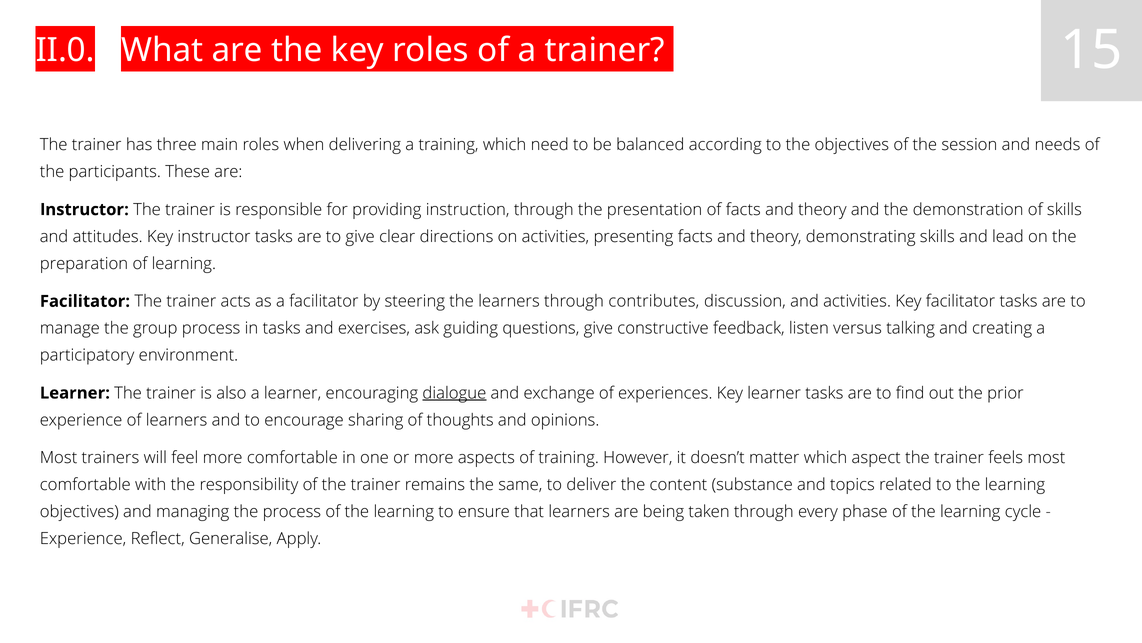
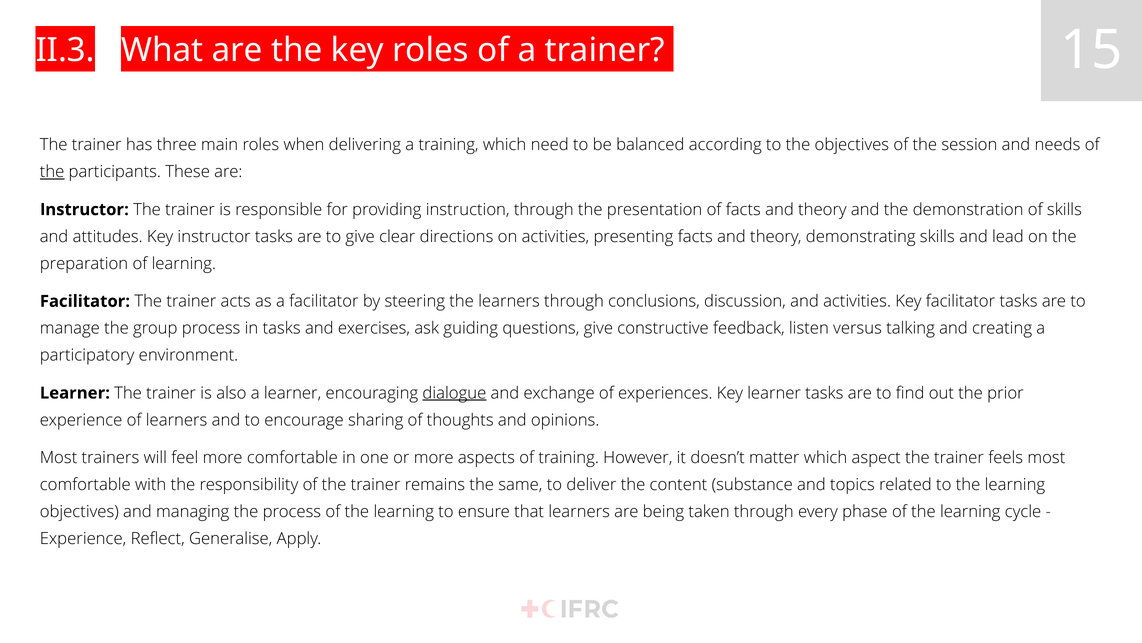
II.0: II.0 -> II.3 (65, 50)
the underline: none -> present (52, 172)
contributes: contributes -> conclusions (654, 301)
